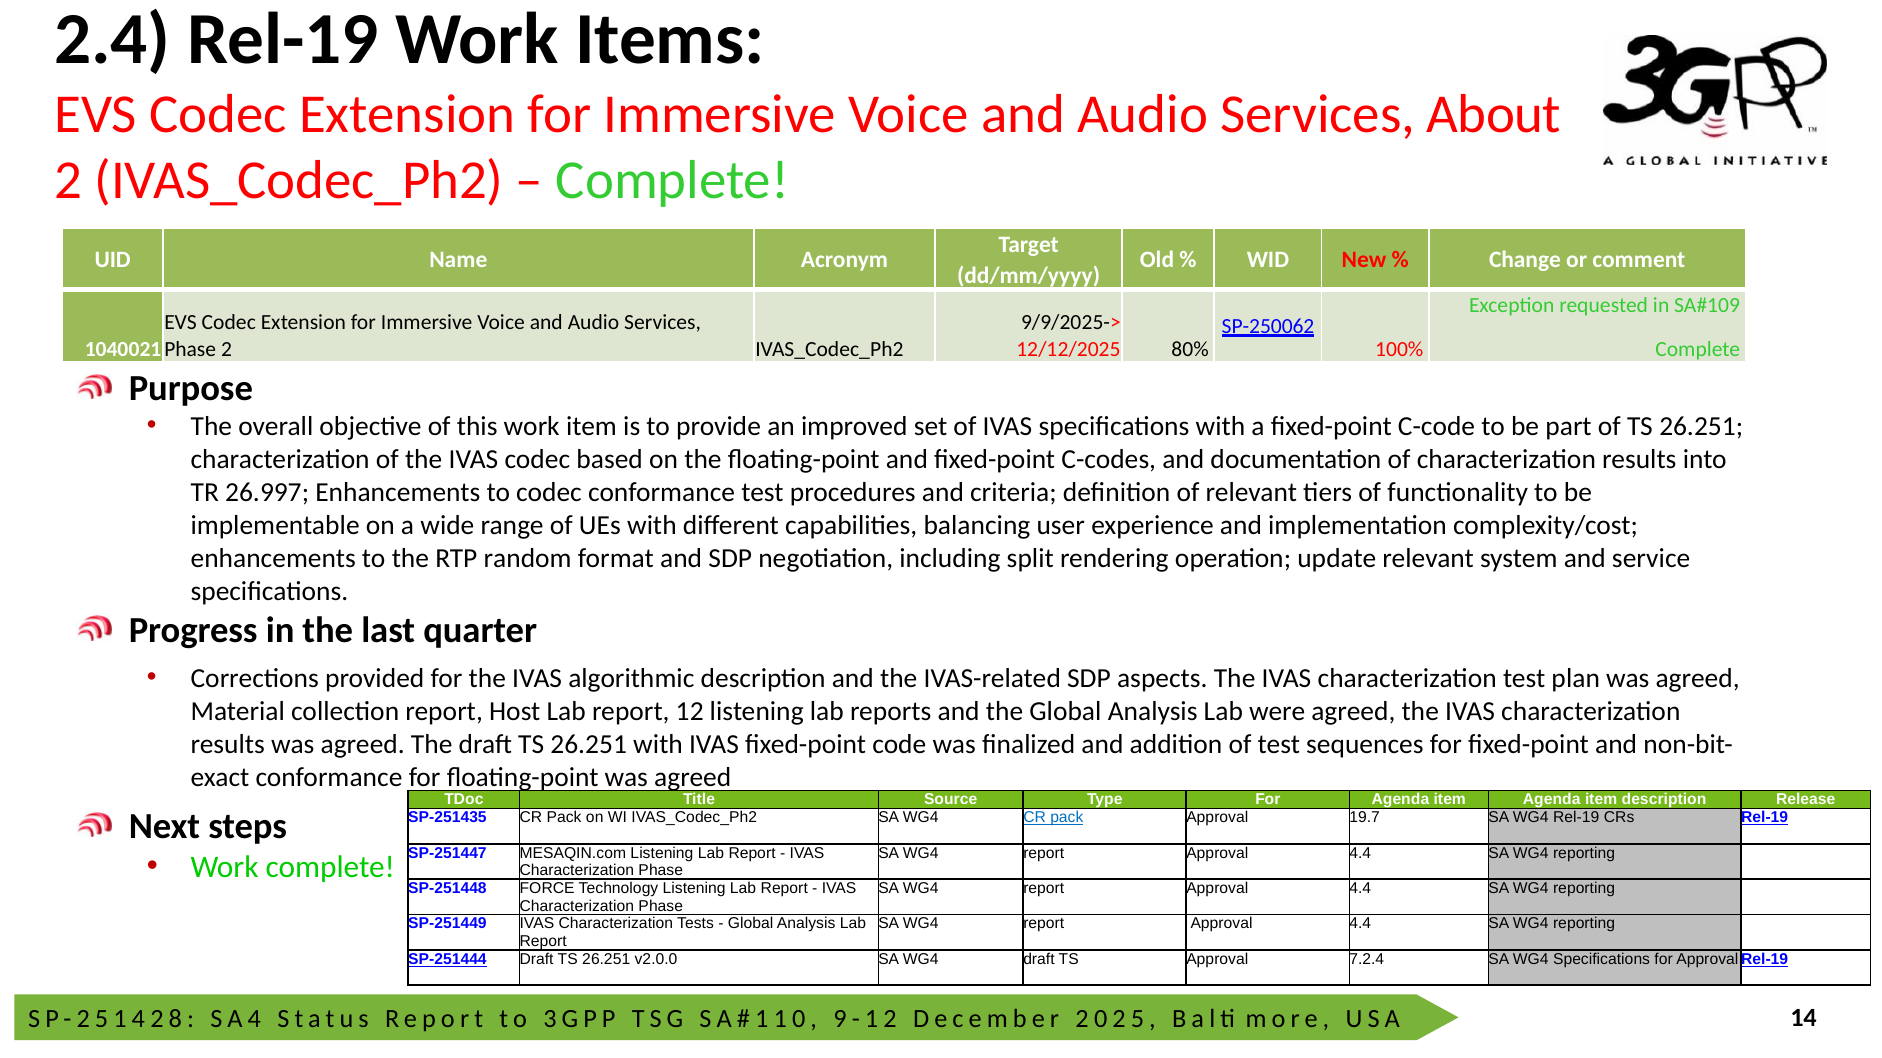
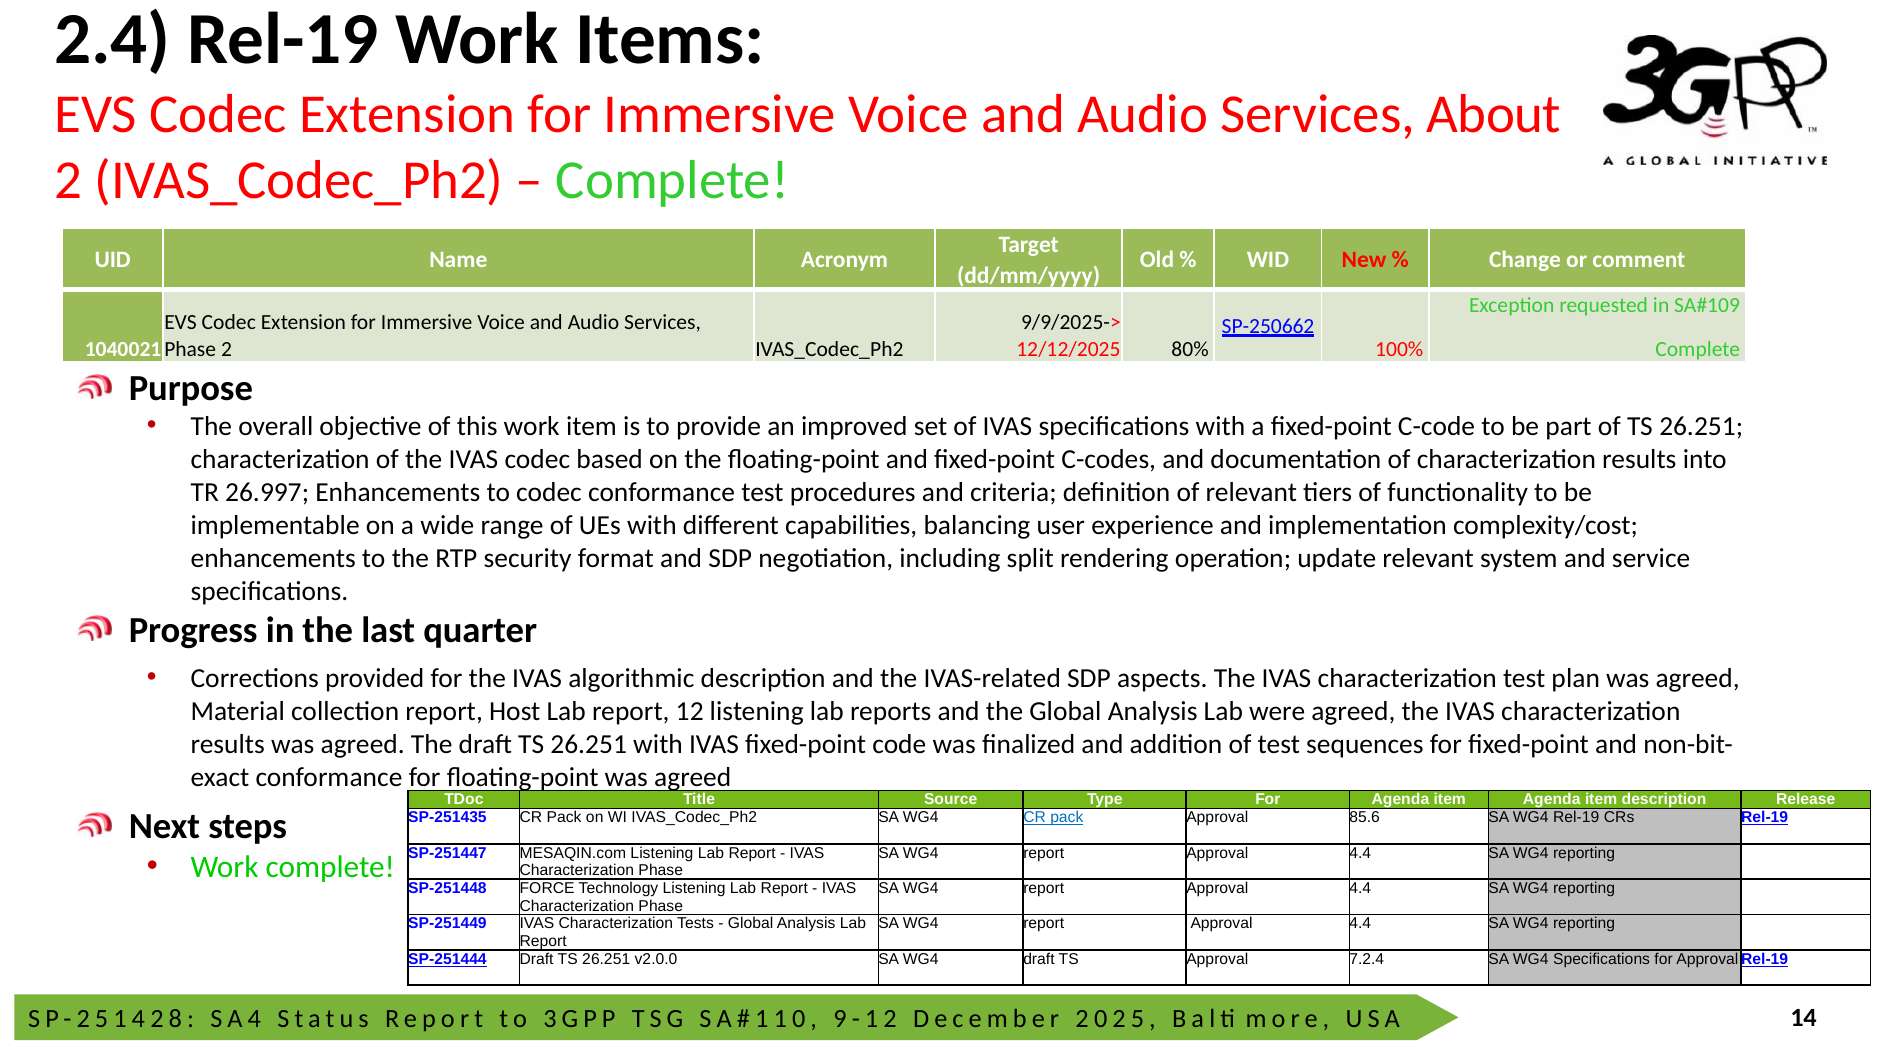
SP-250062: SP-250062 -> SP-250662 (1268, 326)
random: random -> security (528, 558)
19.7: 19.7 -> 85.6 (1365, 818)
